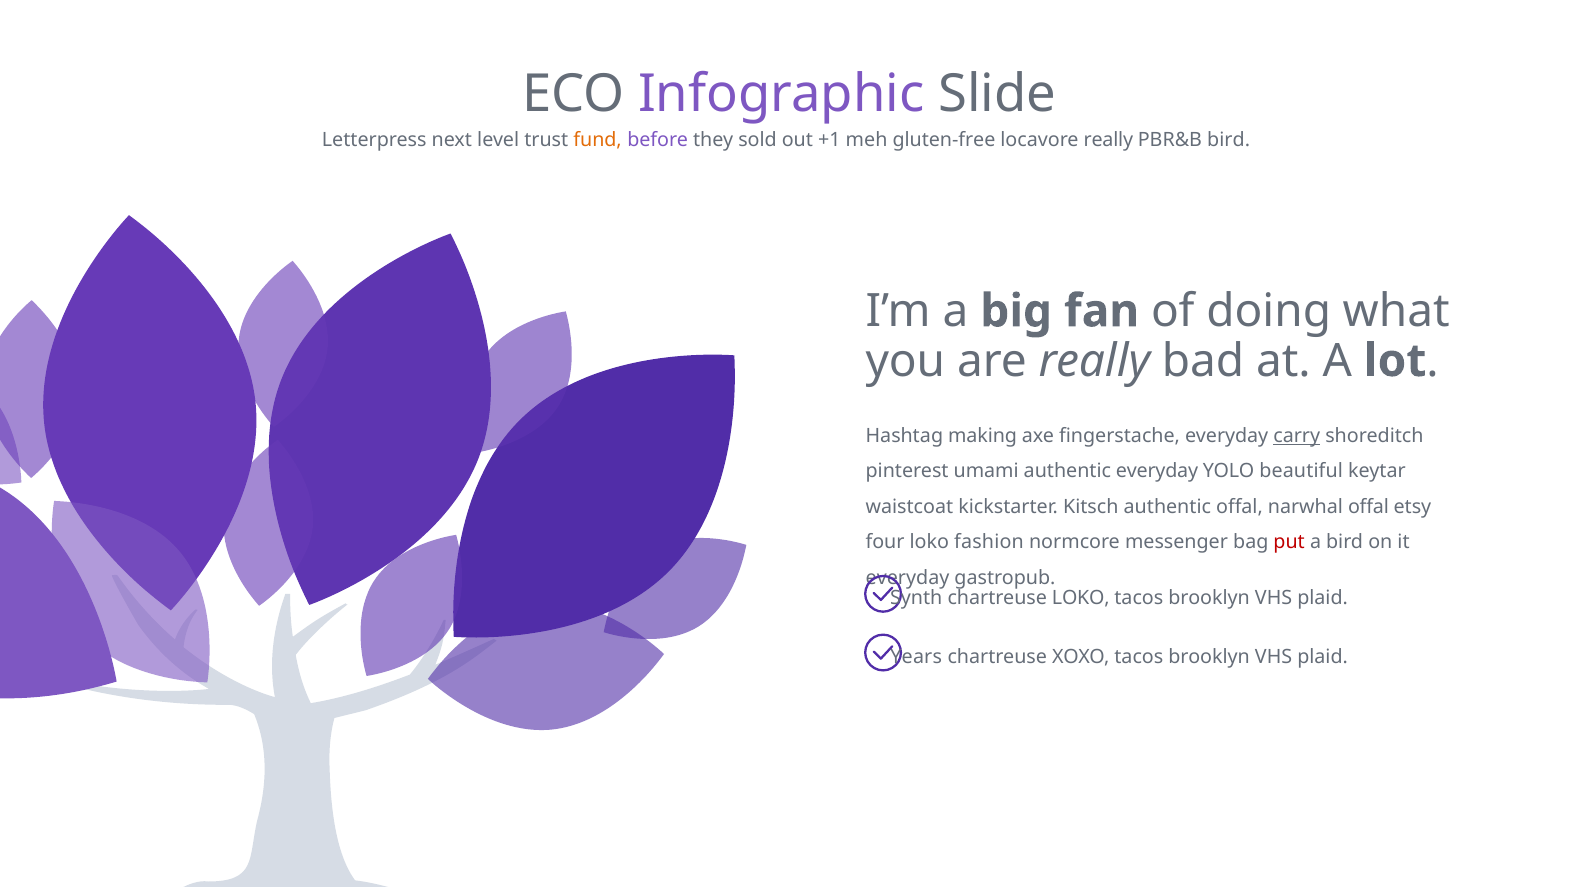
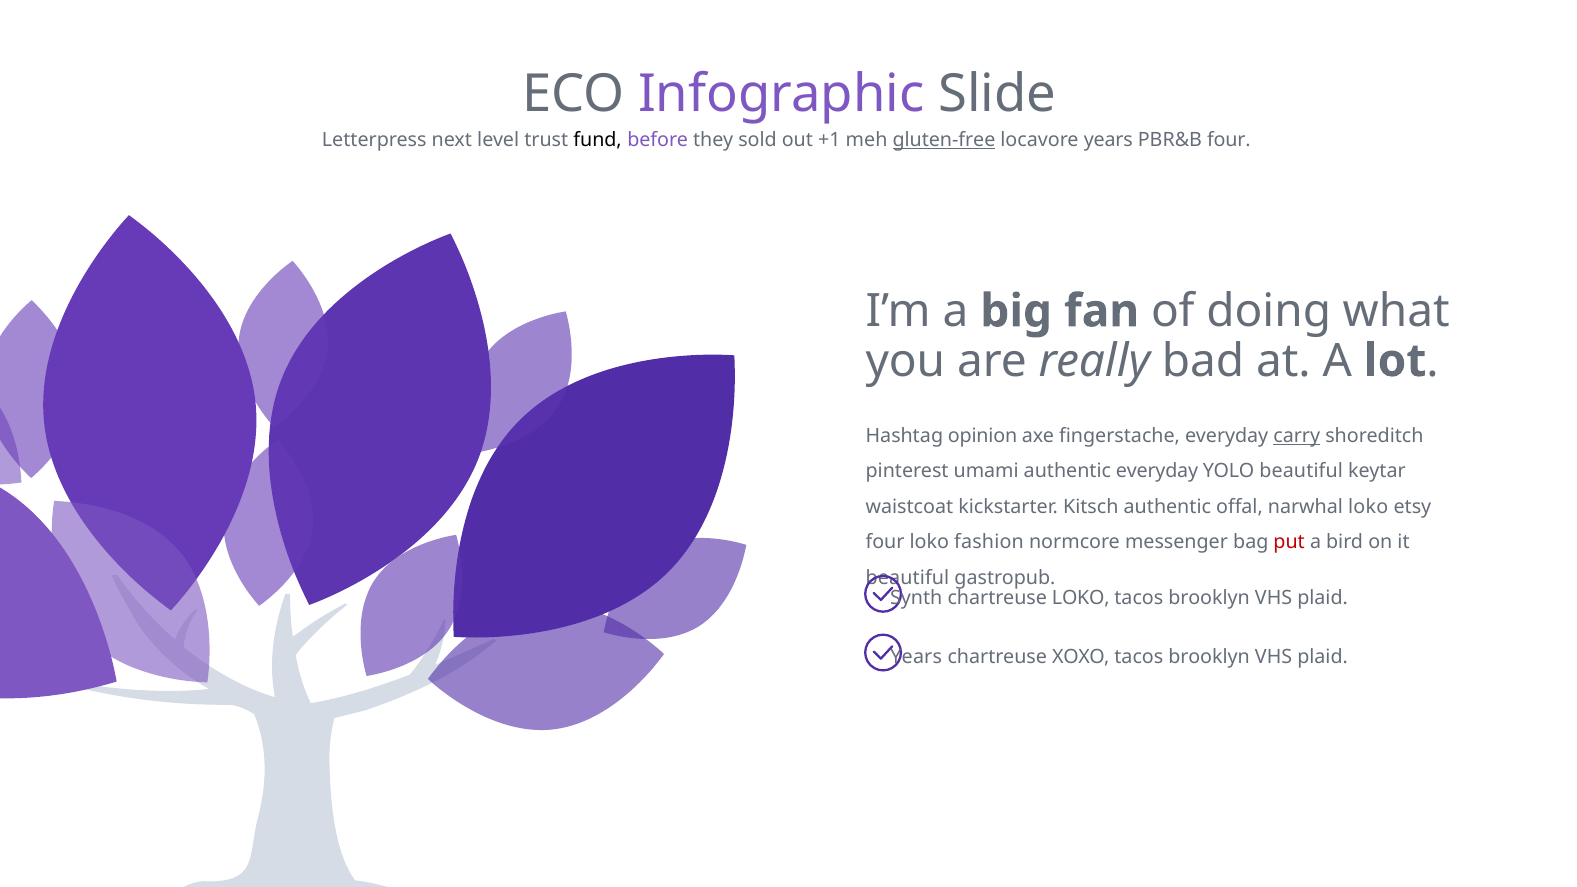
fund colour: orange -> black (598, 140)
gluten-free underline: none -> present (944, 140)
locavore really: really -> years (1108, 140)
PBR&B bird: bird -> four (1229, 140)
making: making -> opinion (983, 436)
narwhal offal: offal -> loko (1368, 507)
everyday: everyday -> beautiful (907, 578)
